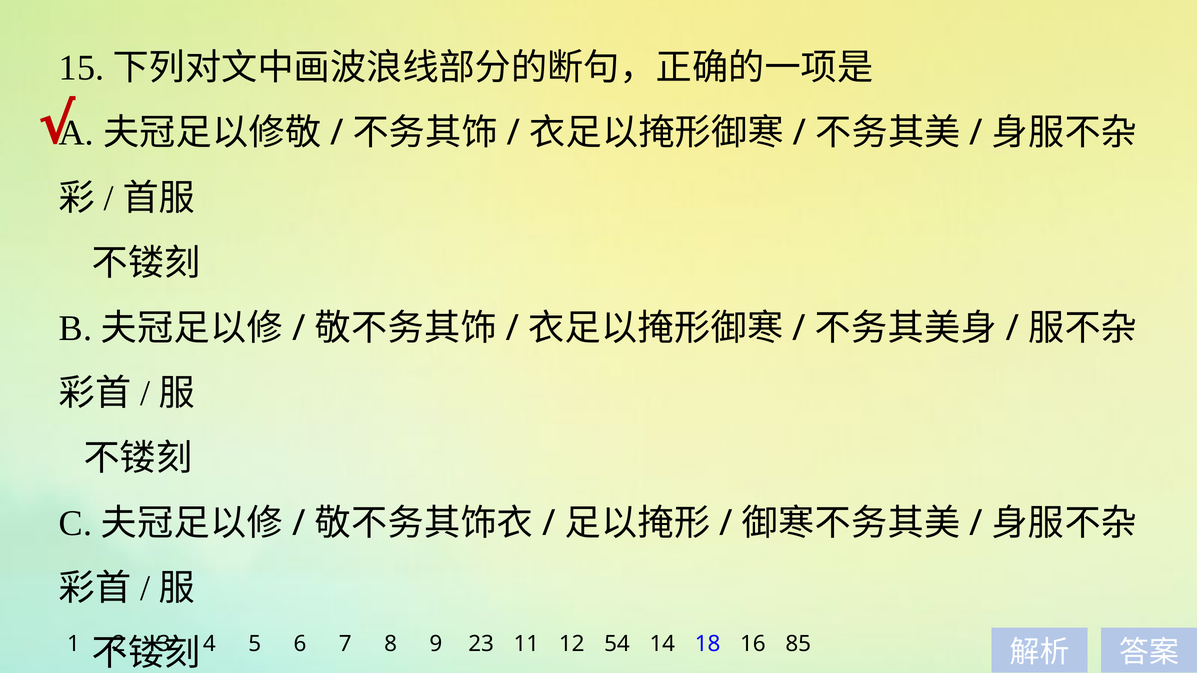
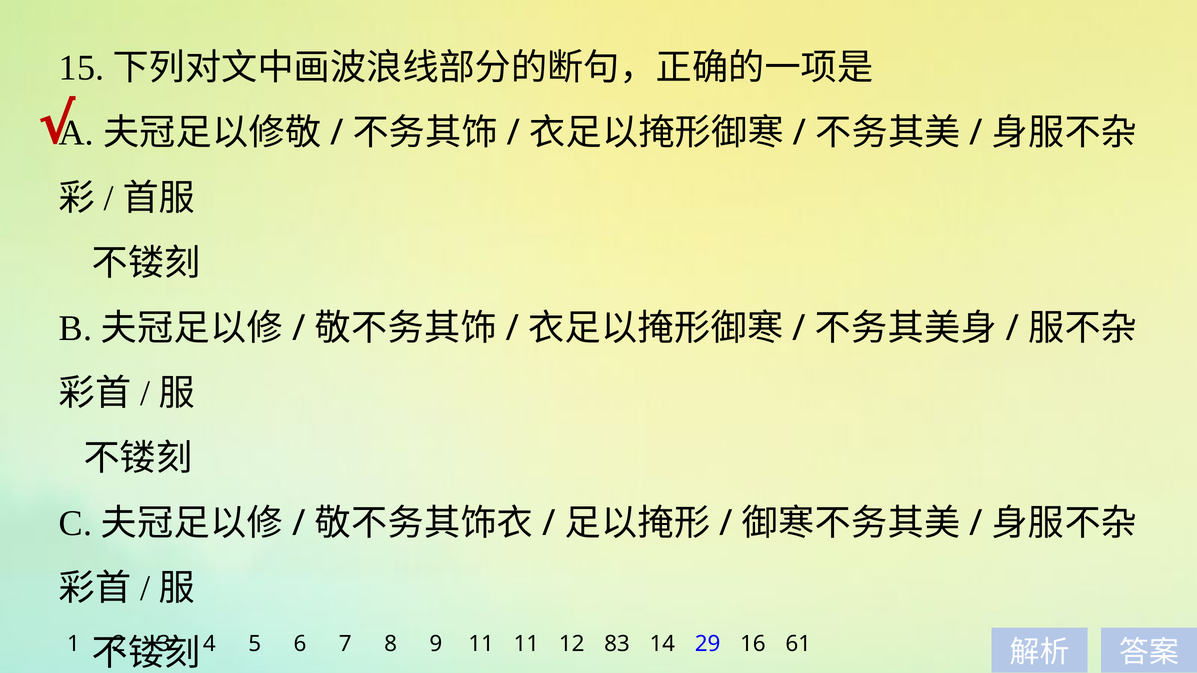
9 23: 23 -> 11 (481, 644)
54: 54 -> 83 (617, 644)
18: 18 -> 29 (708, 644)
85: 85 -> 61 (798, 644)
